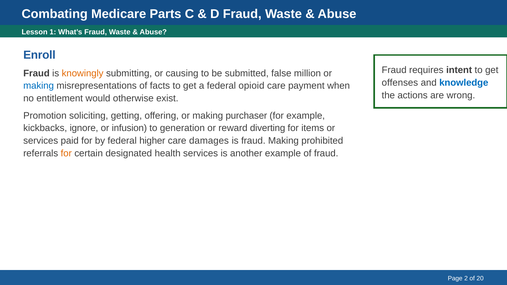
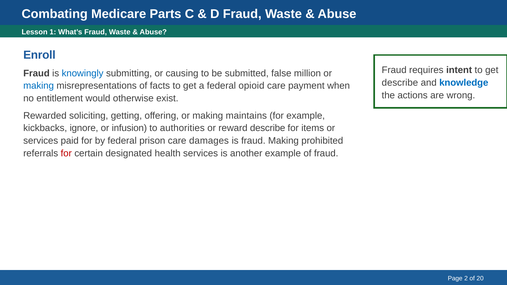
knowingly colour: orange -> blue (83, 73)
offenses: offenses -> describe (400, 83)
Promotion: Promotion -> Rewarded (45, 116)
purchaser: purchaser -> maintains (246, 116)
generation: generation -> authorities (182, 128)
reward diverting: diverting -> describe (268, 128)
higher: higher -> prison (152, 141)
for colour: orange -> red (66, 153)
